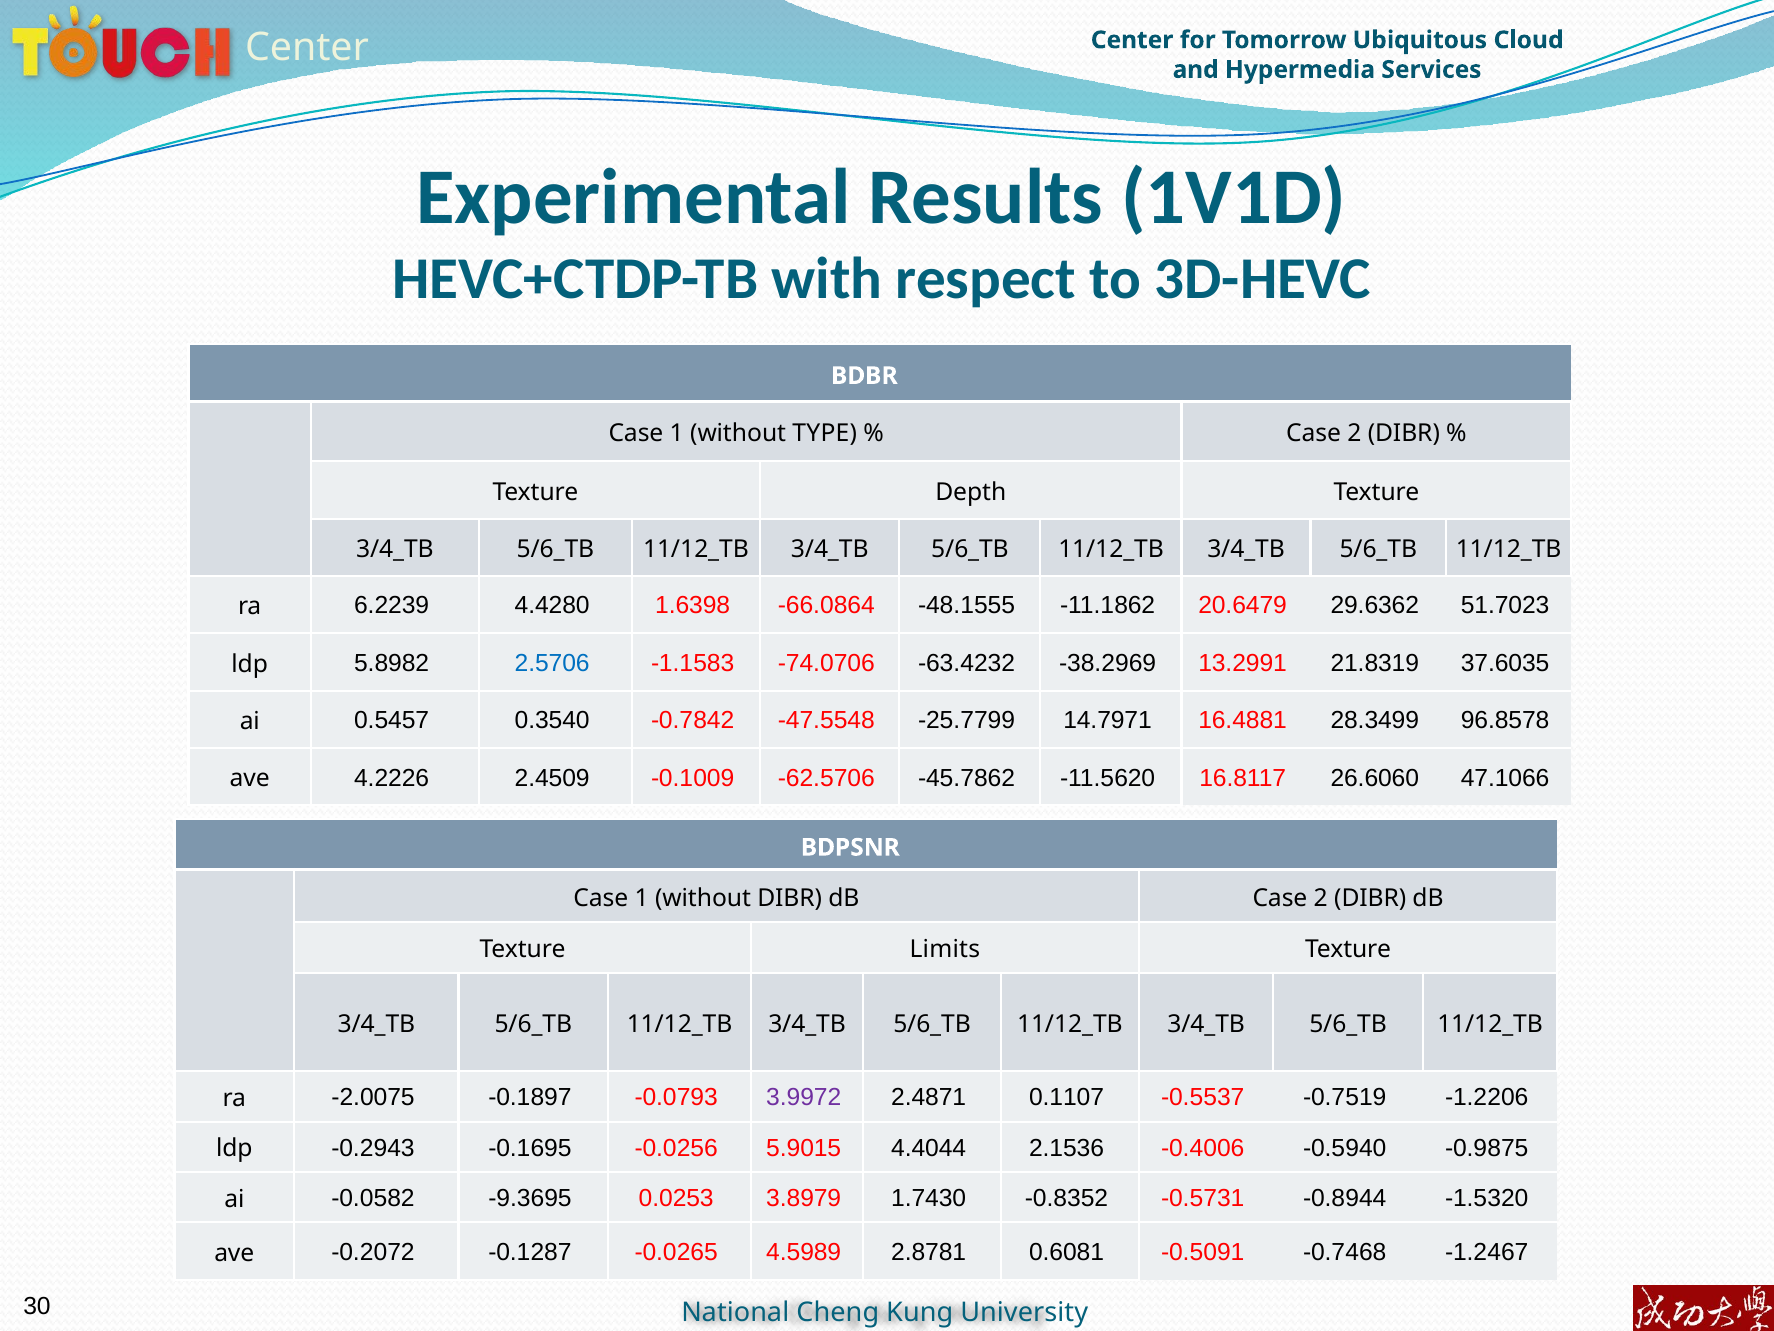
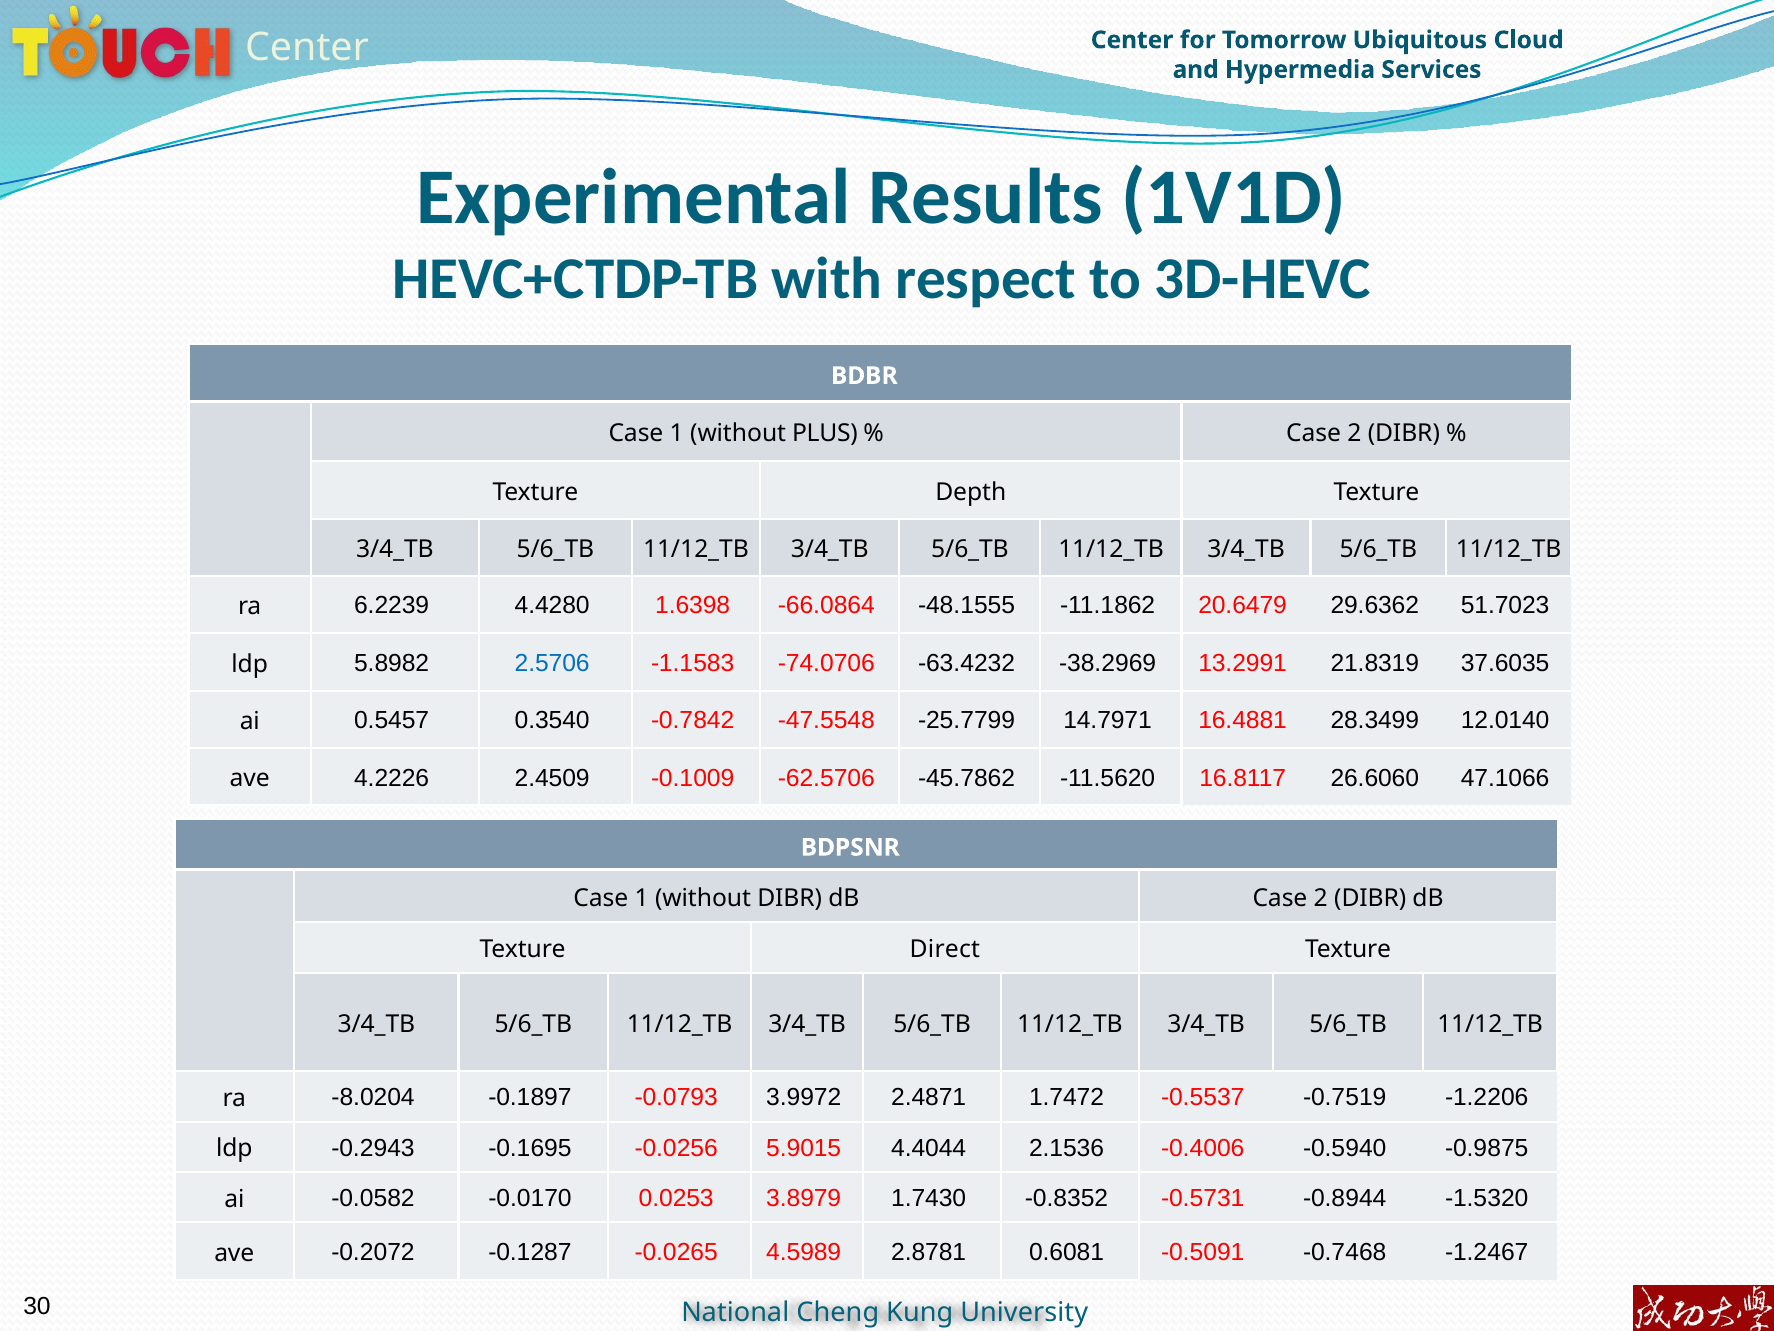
TYPE: TYPE -> PLUS (825, 433)
96.8578: 96.8578 -> 12.0140 (1505, 720)
Limits: Limits -> Direct (945, 949)
-2.0075: -2.0075 -> -8.0204 (373, 1097)
3.9972 colour: purple -> black (804, 1097)
0.1107: 0.1107 -> 1.7472 (1067, 1097)
-9.3695: -9.3695 -> -0.0170 (530, 1198)
